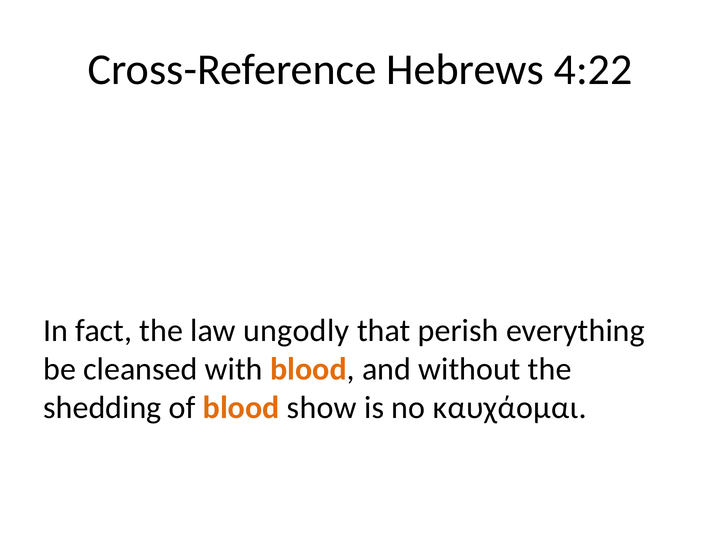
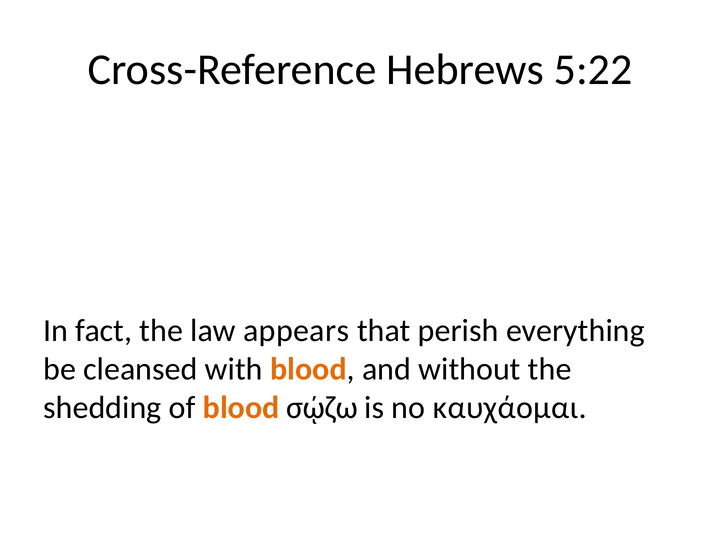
4:22: 4:22 -> 5:22 (593, 70)
ungodly: ungodly -> appears (296, 331)
show: show -> σῴζω (322, 408)
